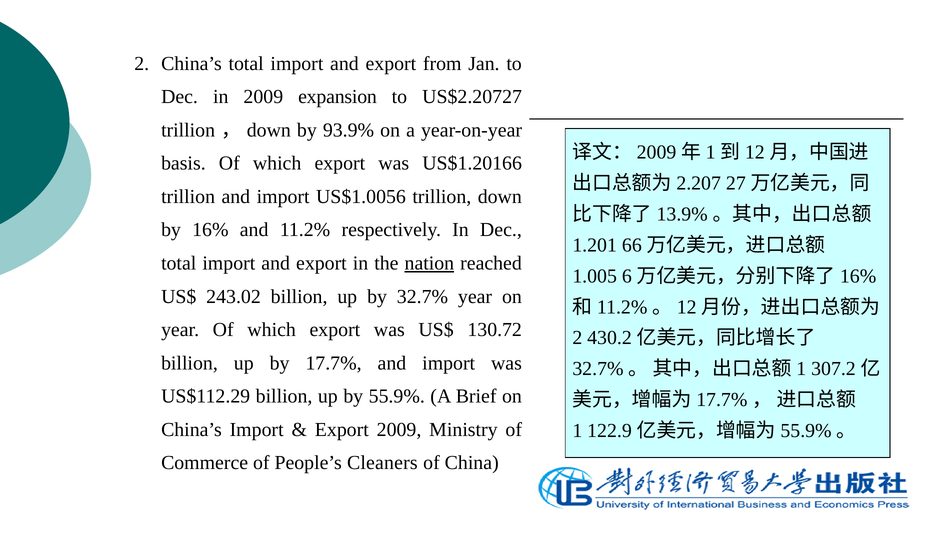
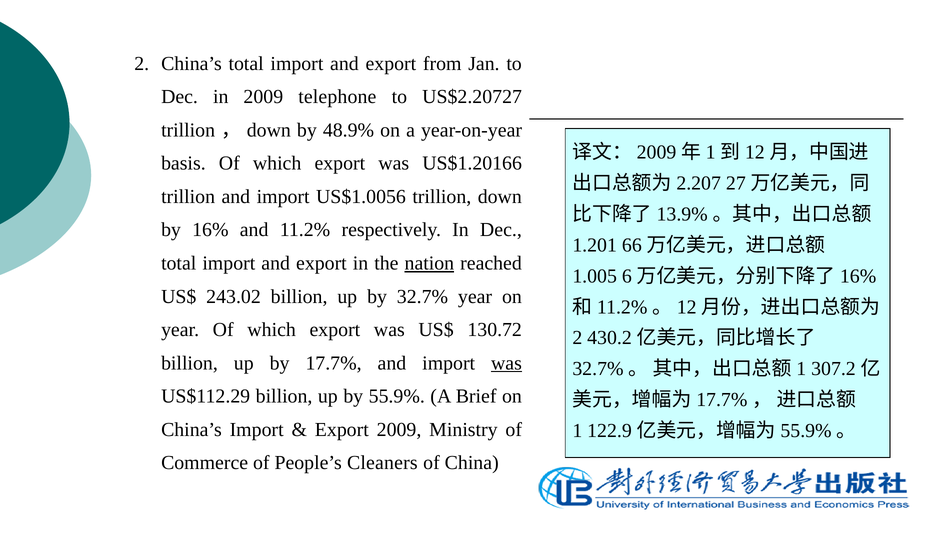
expansion: expansion -> telephone (337, 97)
93.9%: 93.9% -> 48.9% (349, 130)
was underline: none -> present (506, 363)
